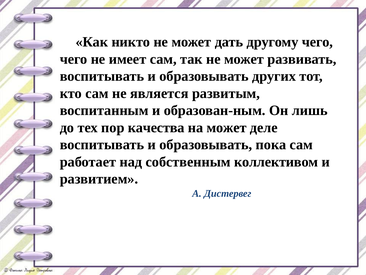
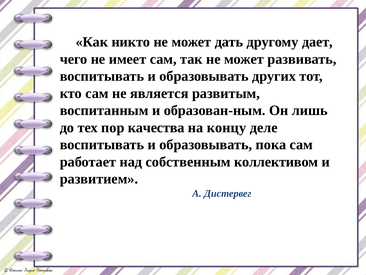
другому чего: чего -> дает (317, 42)
на может: может -> концу (226, 127)
